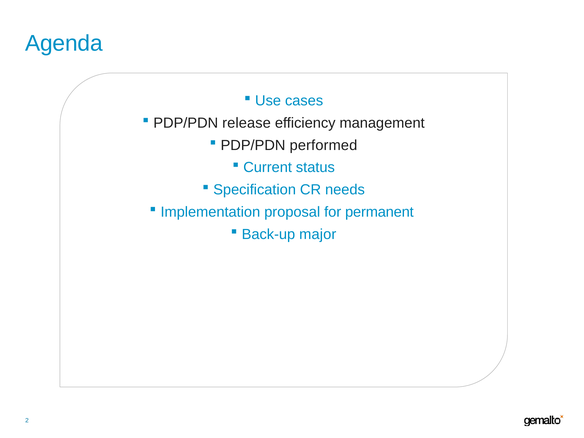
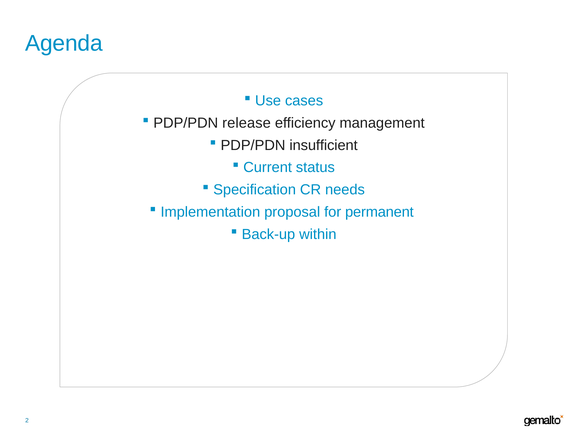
performed: performed -> insufficient (324, 145)
major: major -> within (318, 234)
